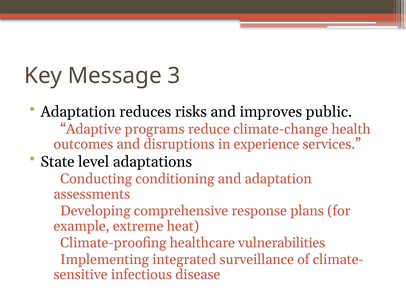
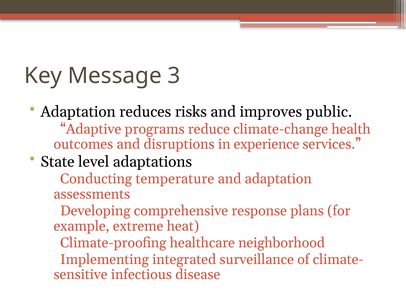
conditioning: conditioning -> temperature (175, 179)
vulnerabilities: vulnerabilities -> neighborhood (282, 243)
